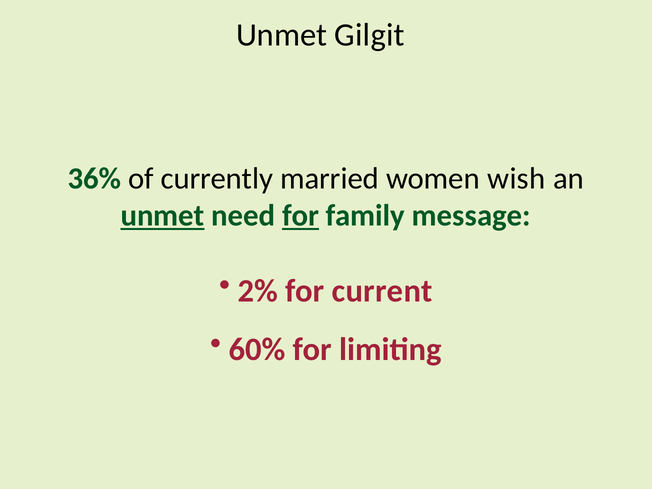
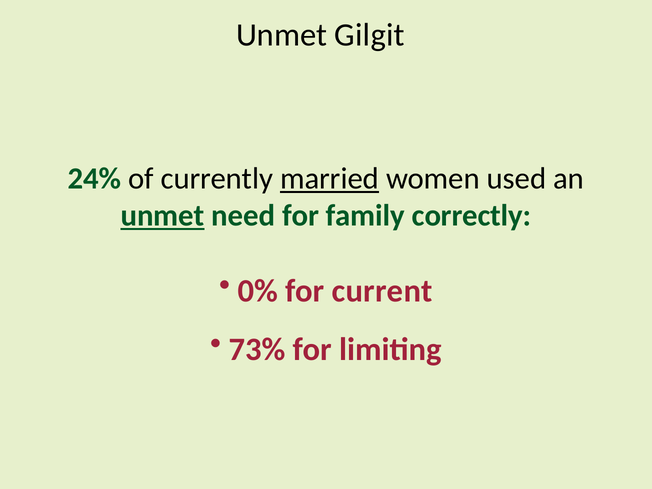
36%: 36% -> 24% (94, 179)
married underline: none -> present (330, 179)
wish: wish -> used (517, 179)
for underline: present -> none (301, 216)
message: message -> correctly (471, 216)
2%: 2% -> 0% (258, 291)
60%: 60% -> 73% (257, 349)
